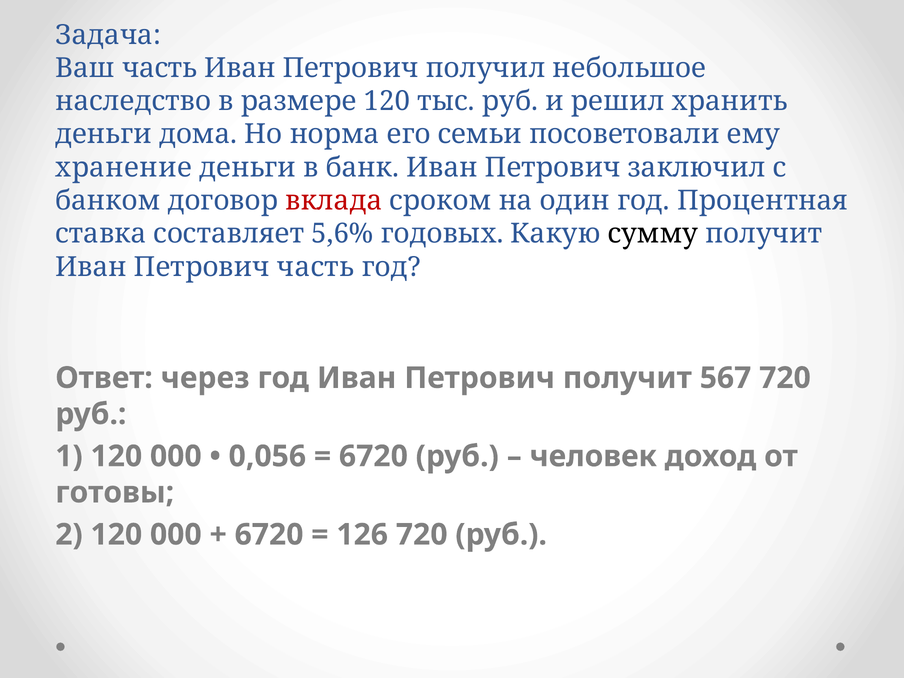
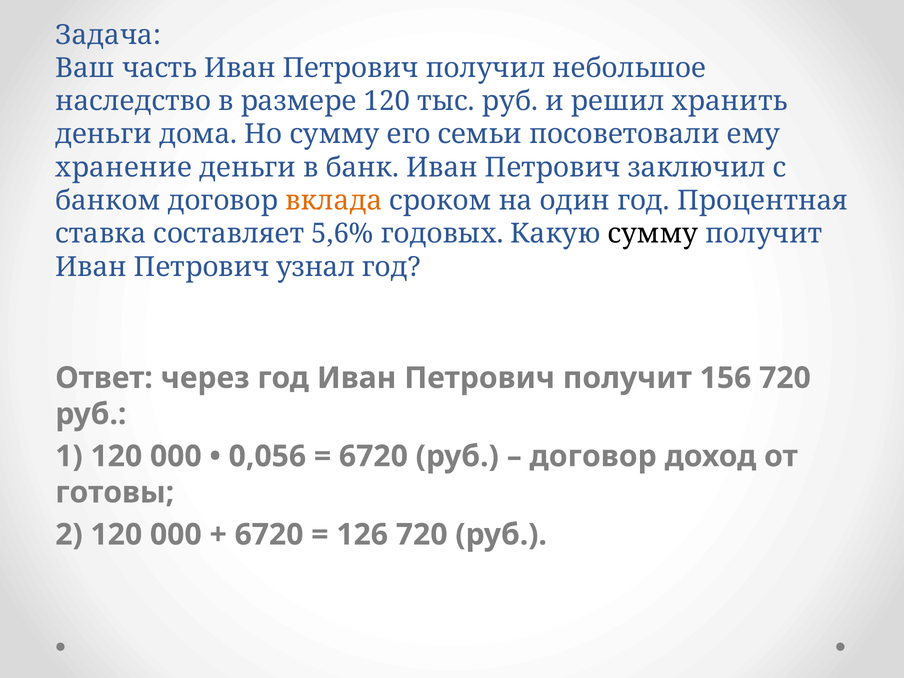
Но норма: норма -> сумму (335, 134)
вклада colour: red -> orange (334, 201)
Петрович часть: часть -> узнал (316, 267)
567: 567 -> 156 (726, 378)
человек: человек -> договор (593, 456)
